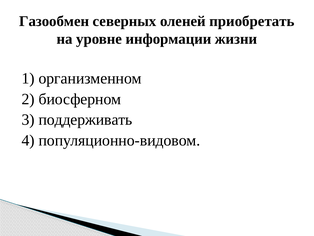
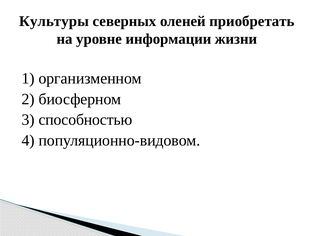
Газообмен: Газообмен -> Культуры (54, 21)
поддерживать: поддерживать -> способностью (85, 119)
